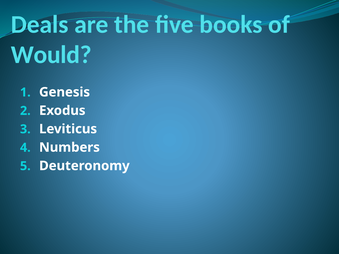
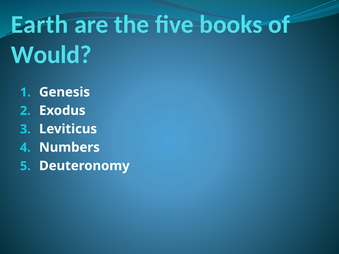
Deals: Deals -> Earth (40, 24)
